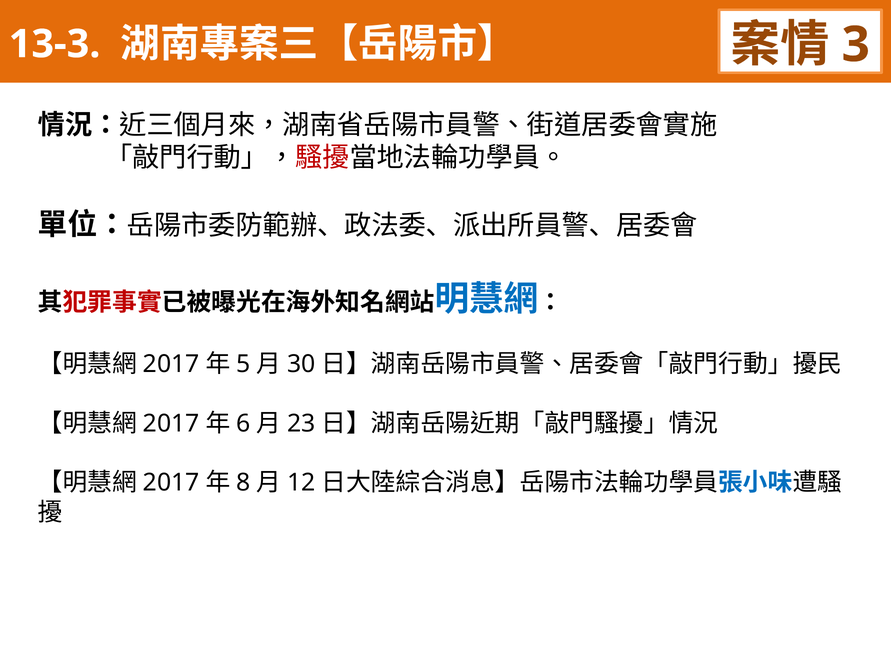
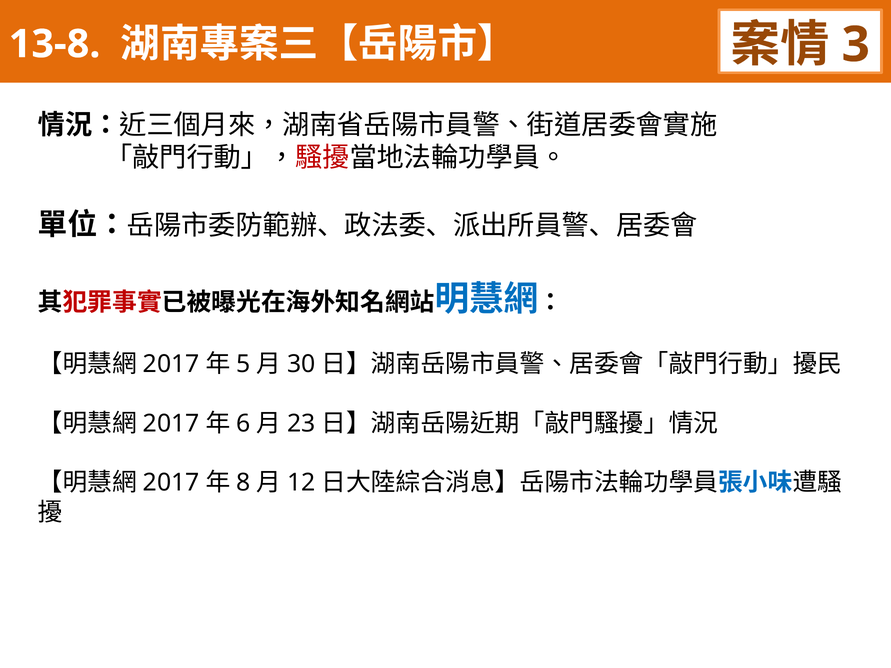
13-3: 13-3 -> 13-8 (55, 44)
